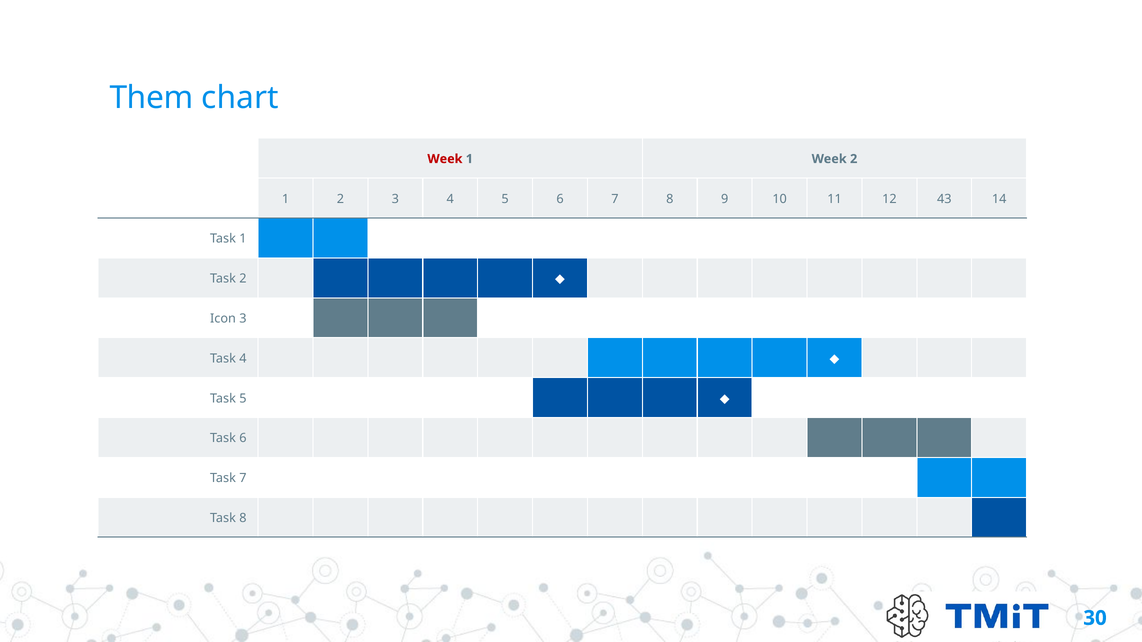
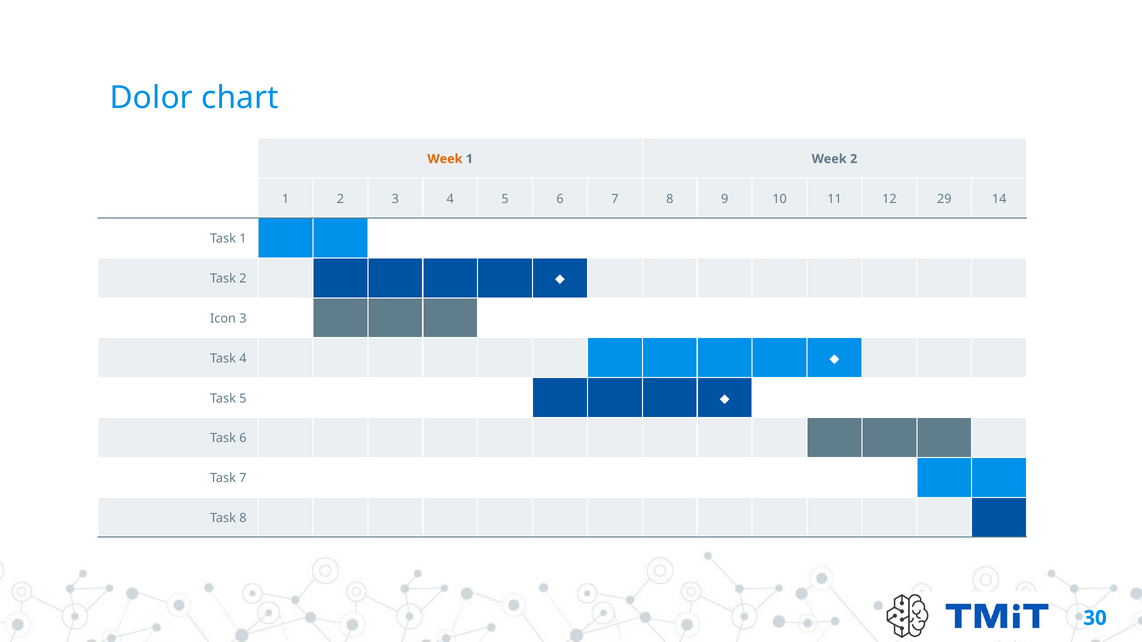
Them: Them -> Dolor (151, 98)
Week colour: red -> orange (445, 159)
43: 43 -> 29 (944, 199)
